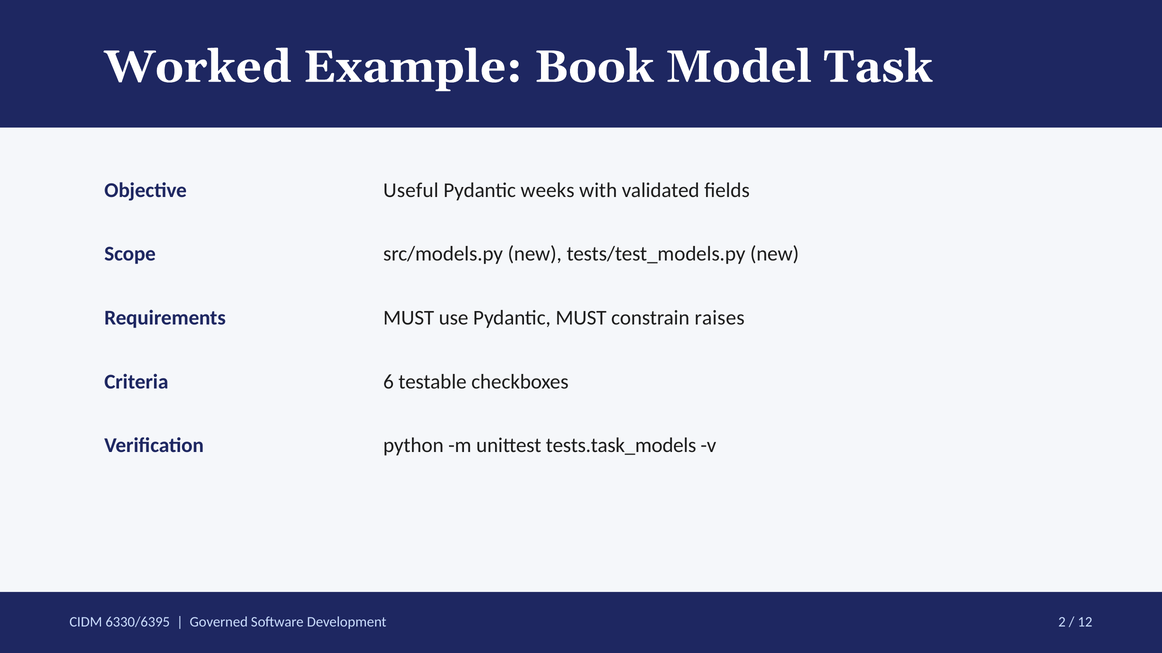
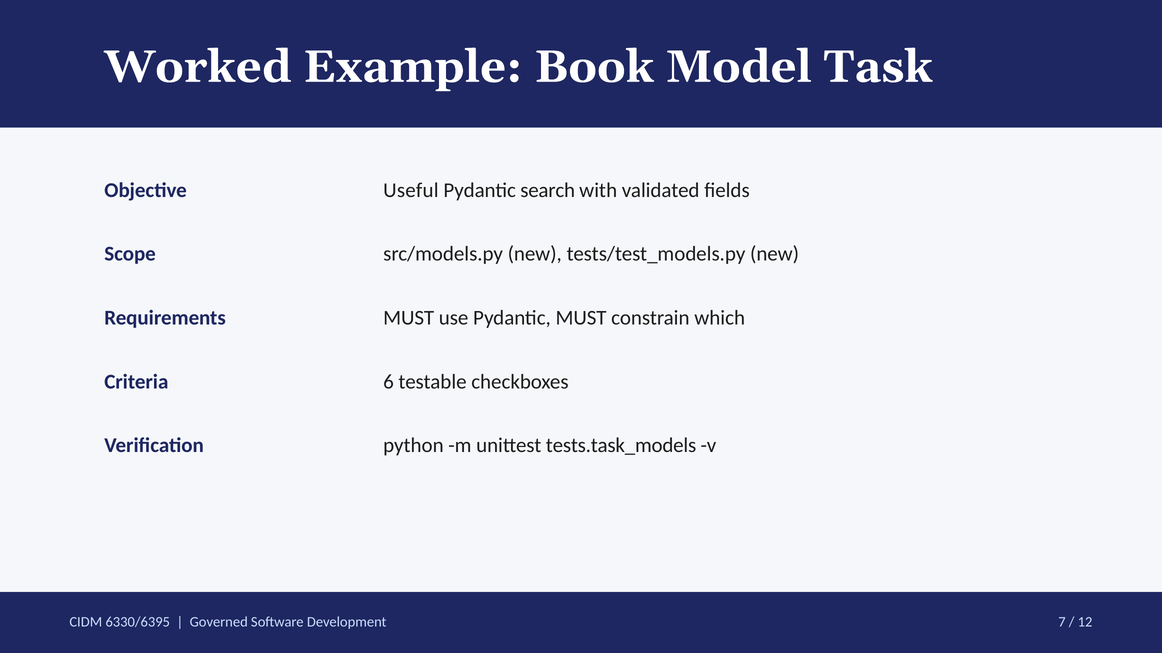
weeks: weeks -> search (548, 190)
raises: raises -> which (720, 318)
2: 2 -> 7 (1062, 623)
